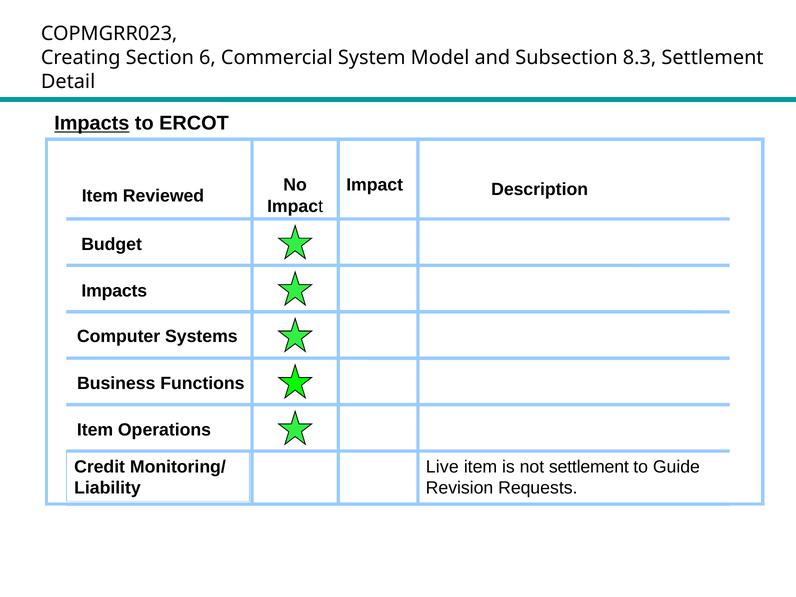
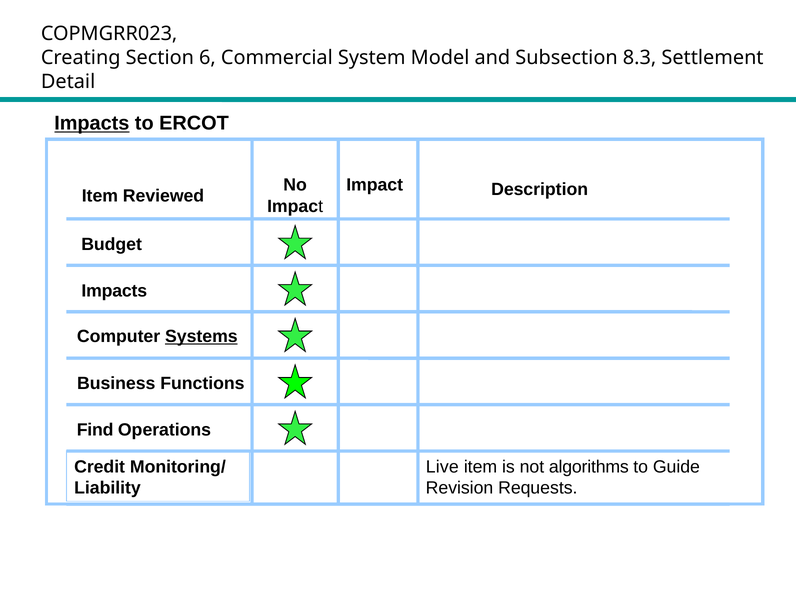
Systems underline: none -> present (201, 336)
Item: Item -> Find (95, 430)
not settlement: settlement -> algorithms (589, 467)
